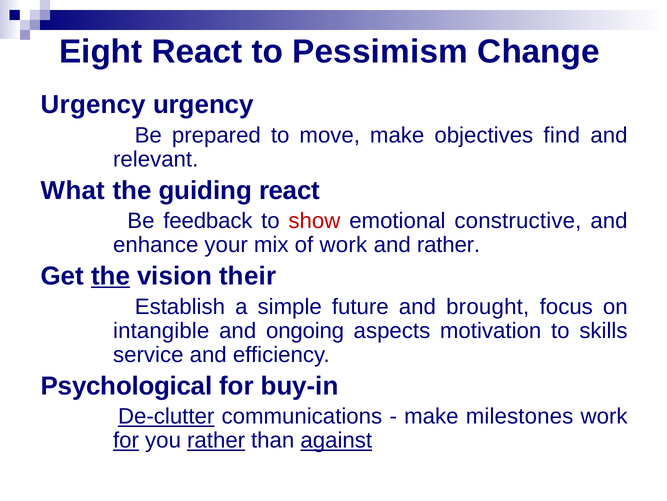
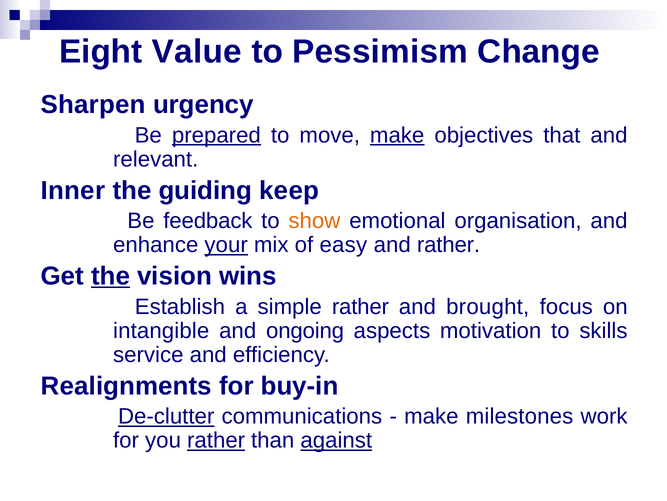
Eight React: React -> Value (197, 52)
Urgency: Urgency -> Sharpen (93, 105)
prepared underline: none -> present (216, 135)
make underline: none -> present (397, 135)
find: find -> that (562, 135)
What: What -> Inner (73, 190)
guiding react: react -> keep (289, 190)
show colour: red -> orange (314, 221)
constructive: constructive -> organisation (518, 221)
your underline: none -> present (226, 245)
of work: work -> easy (343, 245)
their: their -> wins (248, 276)
simple future: future -> rather (360, 306)
Psychological: Psychological -> Realignments (126, 385)
for underline: present -> none (126, 440)
